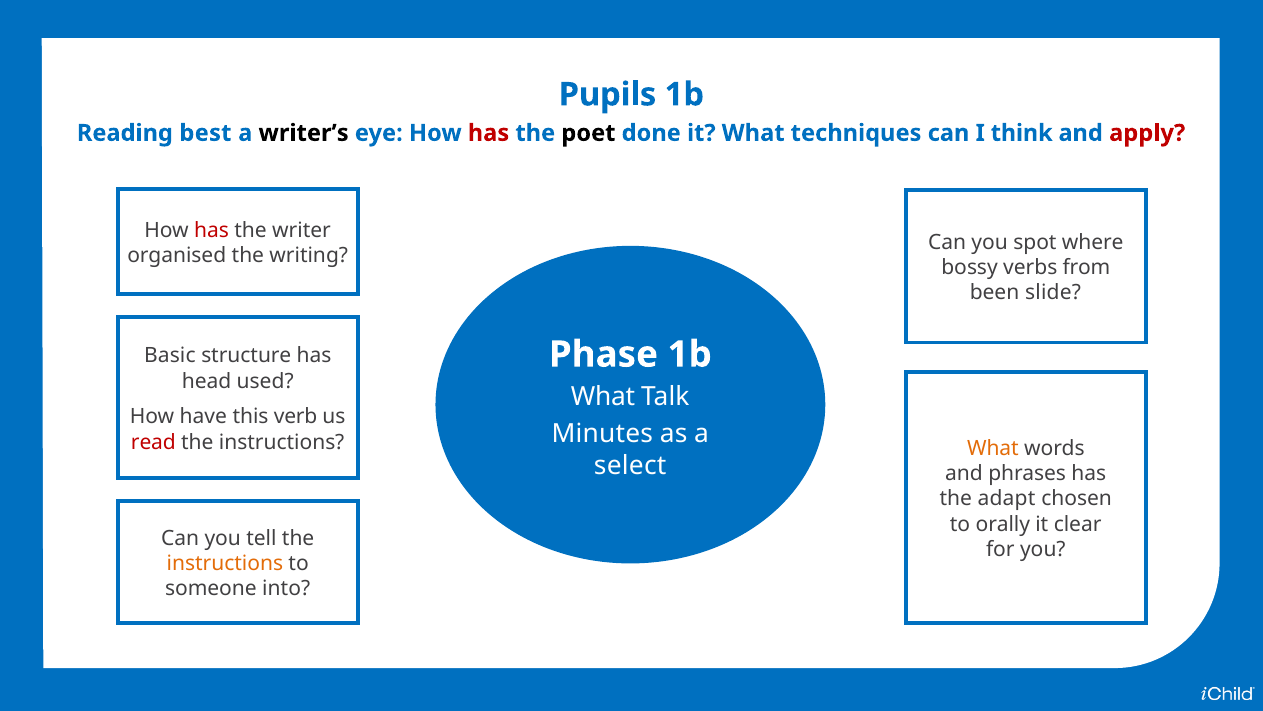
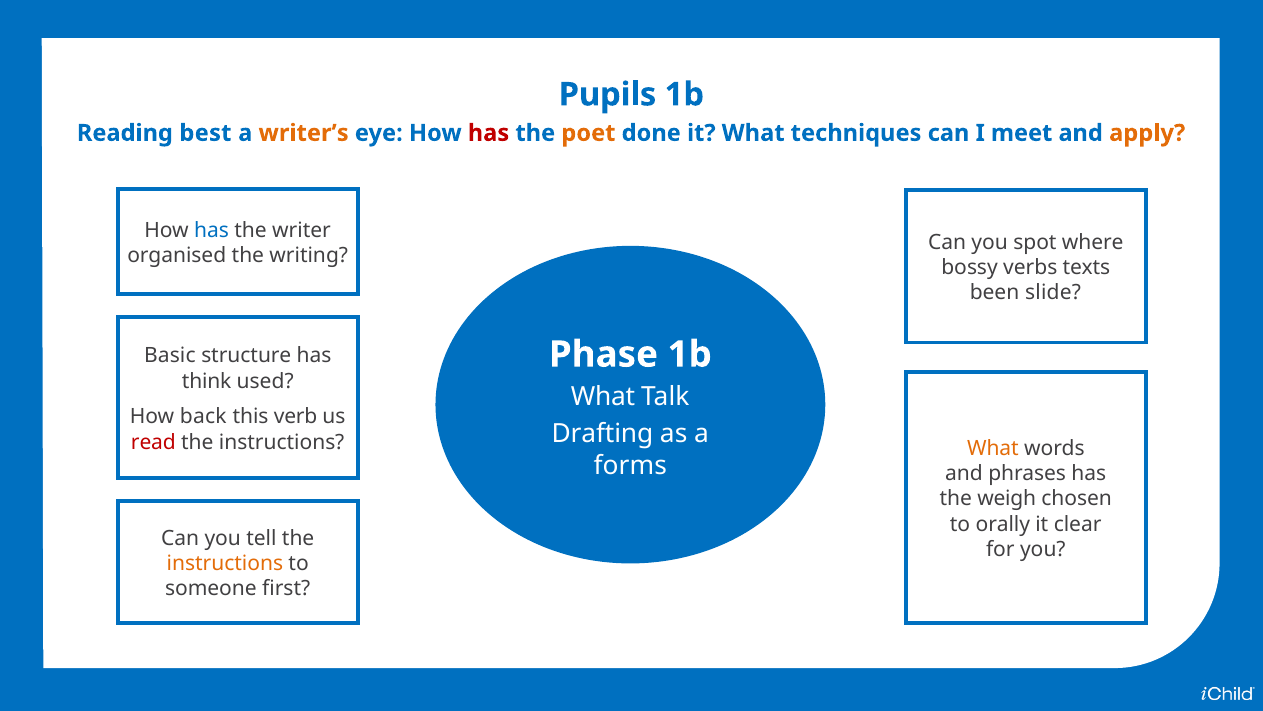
writer’s colour: black -> orange (304, 133)
poet colour: black -> orange (588, 133)
think: think -> meet (1022, 133)
apply colour: red -> orange (1147, 133)
has colour: red -> blue (212, 230)
from: from -> texts (1086, 267)
head: head -> think (207, 381)
have: have -> back (203, 417)
Minutes: Minutes -> Drafting (602, 433)
select: select -> forms (630, 465)
adapt: adapt -> weigh (1007, 499)
into: into -> first (286, 588)
